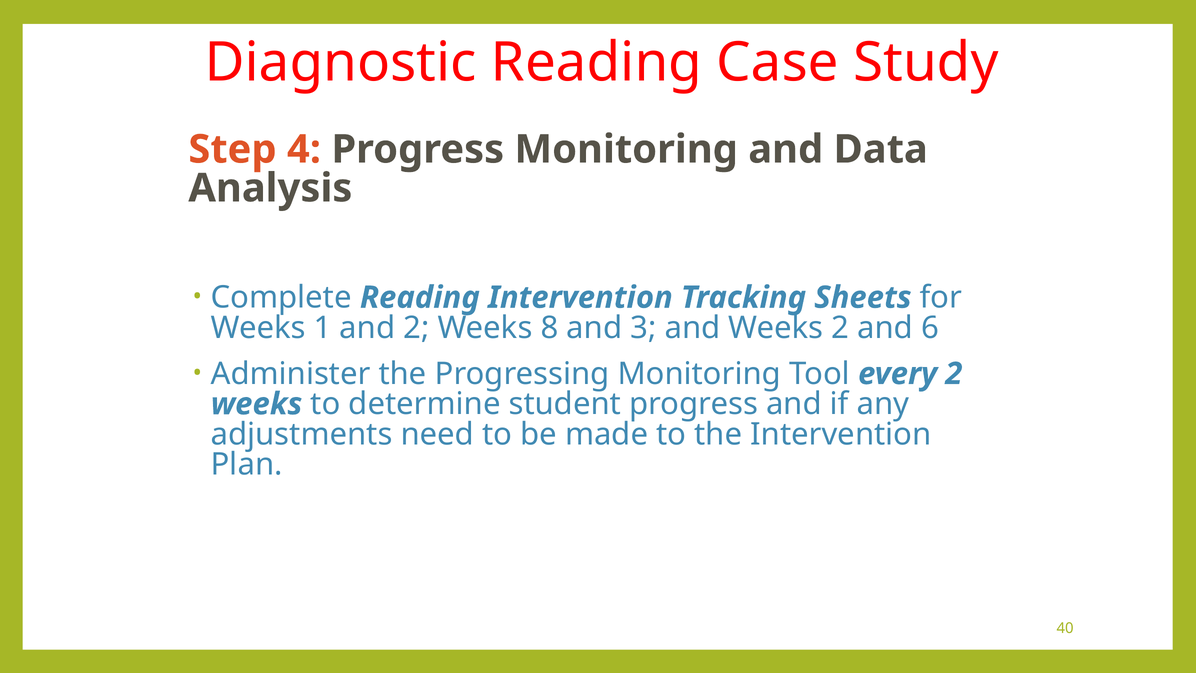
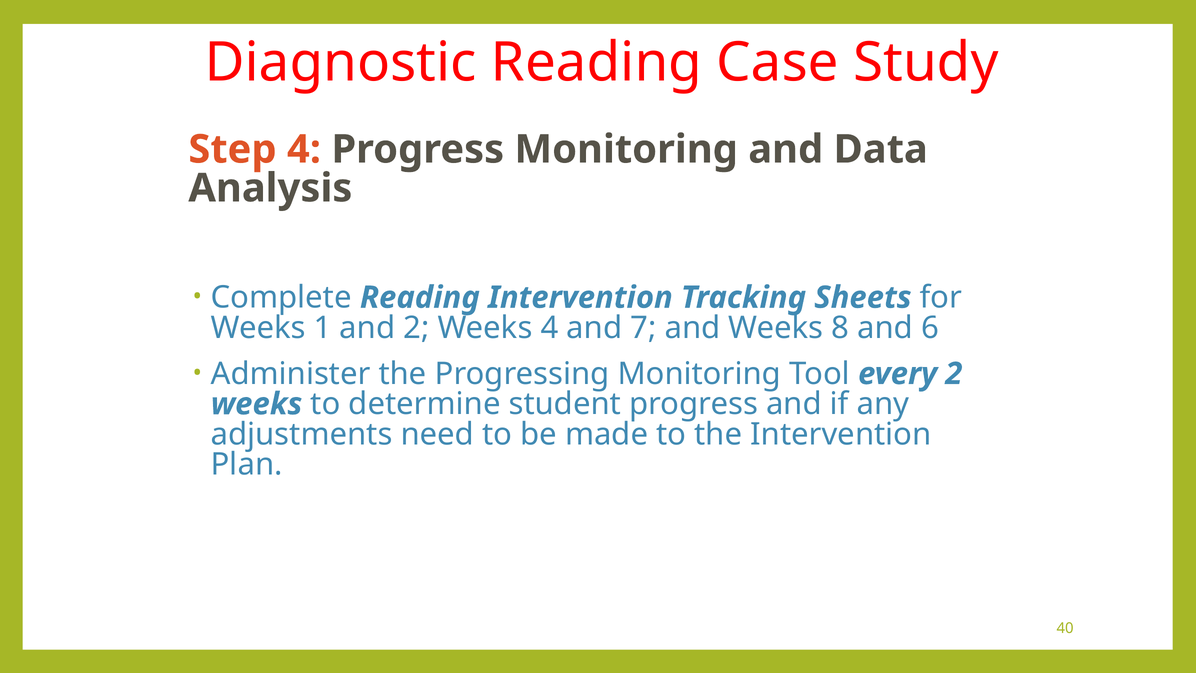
Weeks 8: 8 -> 4 (549, 328)
3: 3 -> 7 (643, 328)
Weeks 2: 2 -> 8 (840, 328)
